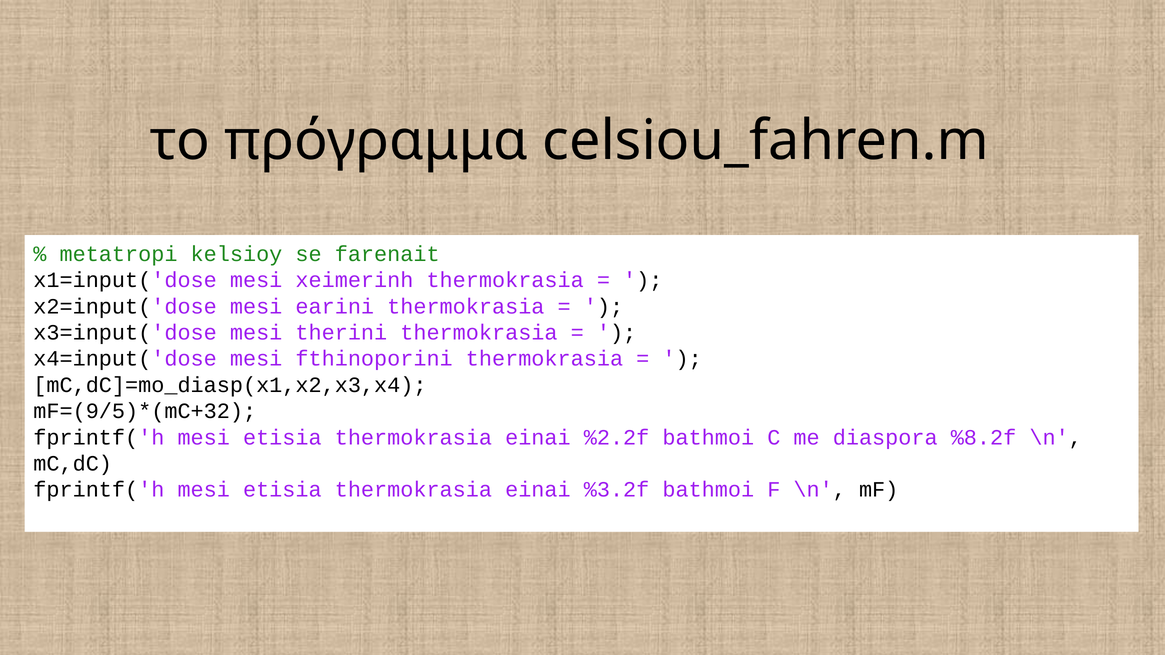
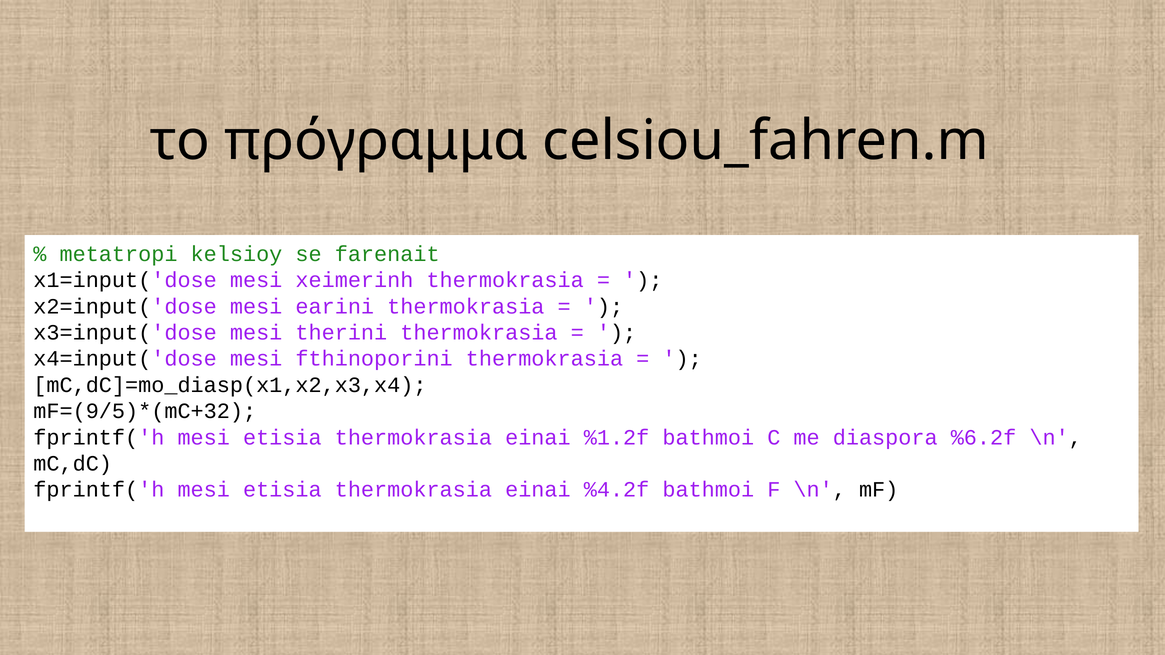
%2.2f: %2.2f -> %1.2f (617, 438)
%8.2f: %8.2f -> %6.2f (984, 438)
%3.2f: %3.2f -> %4.2f (617, 490)
